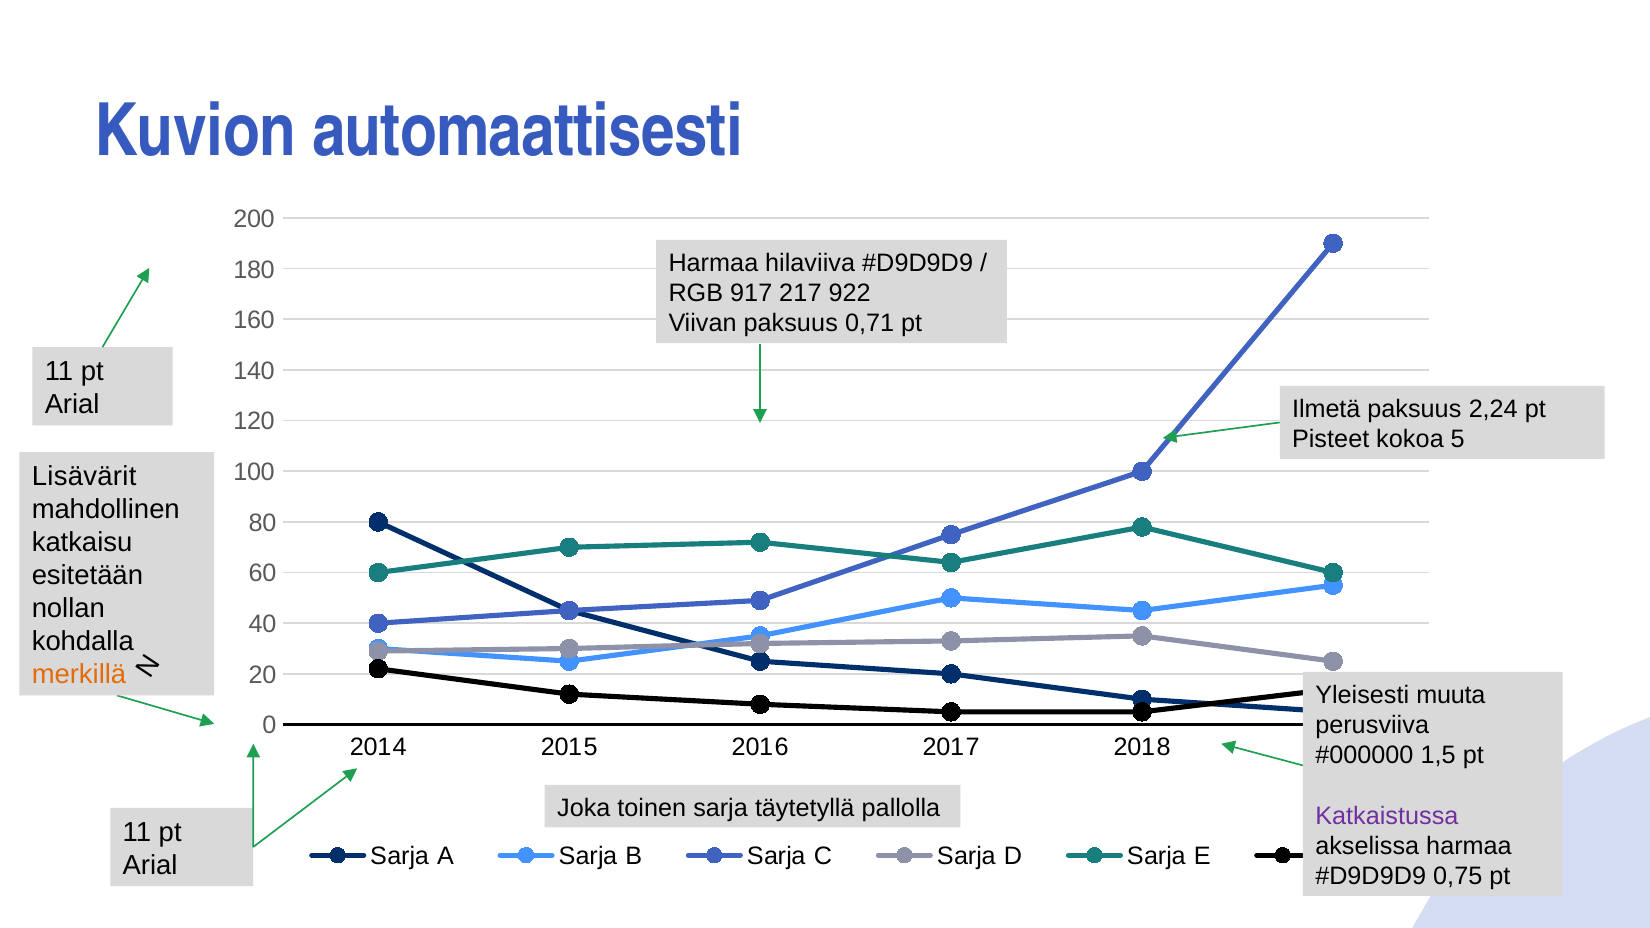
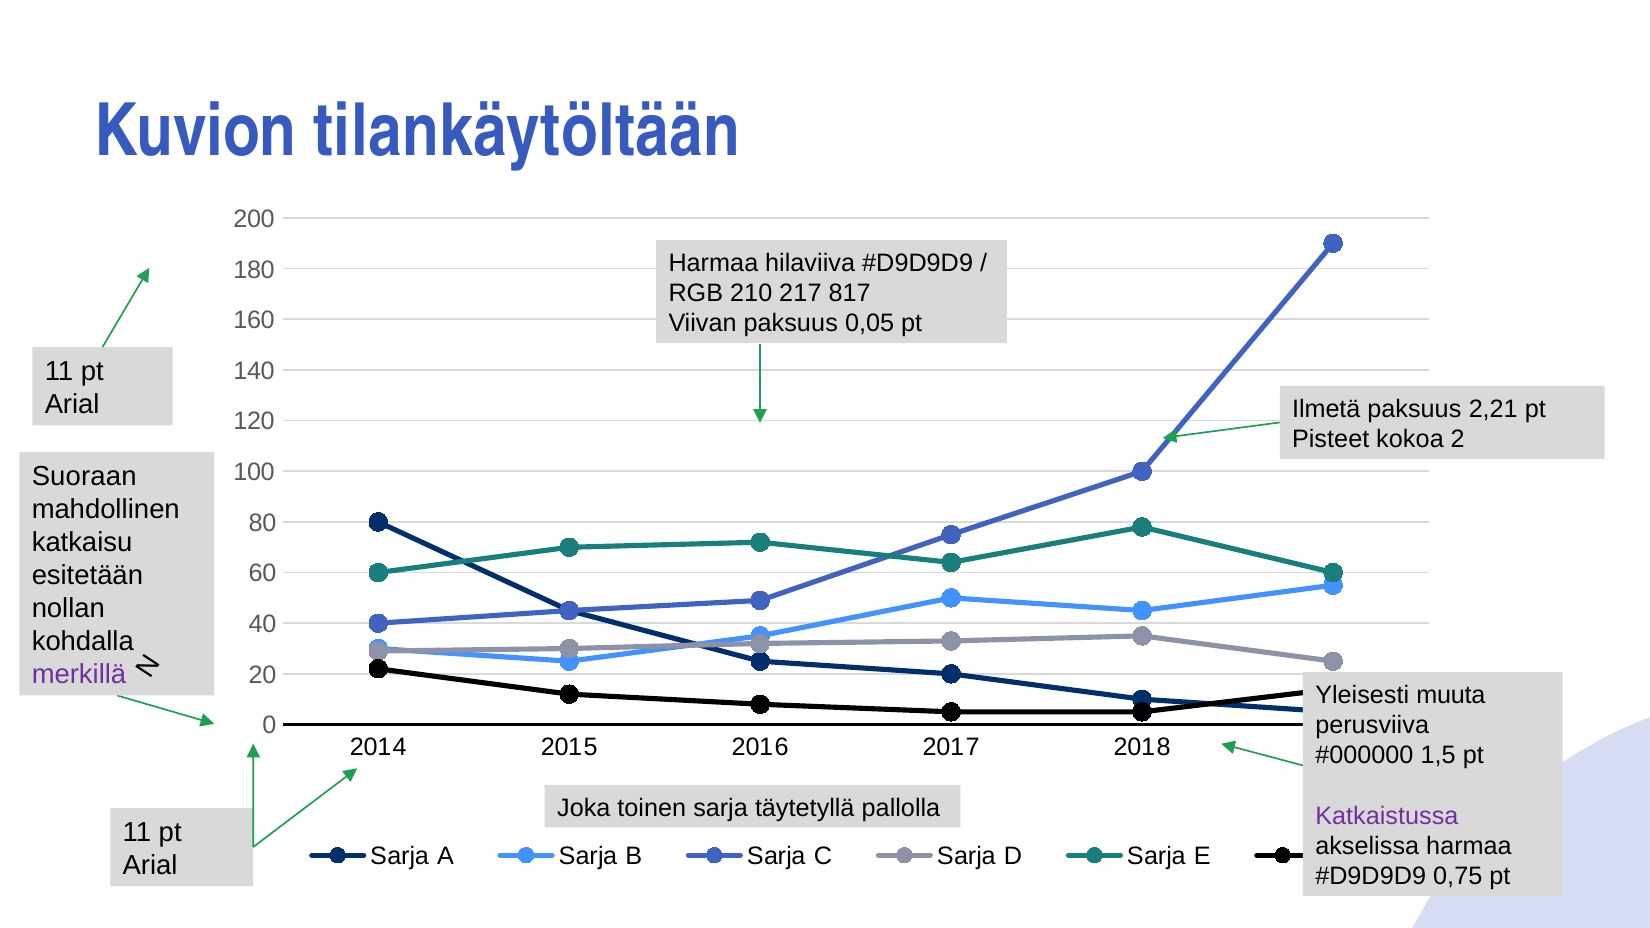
automaattisesti: automaattisesti -> tilankäytöltään (527, 131)
917: 917 -> 210 (751, 293)
922: 922 -> 817 (850, 293)
0,71: 0,71 -> 0,05 (870, 324)
2,24: 2,24 -> 2,21 (1493, 409)
5: 5 -> 2 (1458, 439)
Lisävärit: Lisävärit -> Suoraan (84, 477)
merkillä colour: orange -> purple (79, 675)
